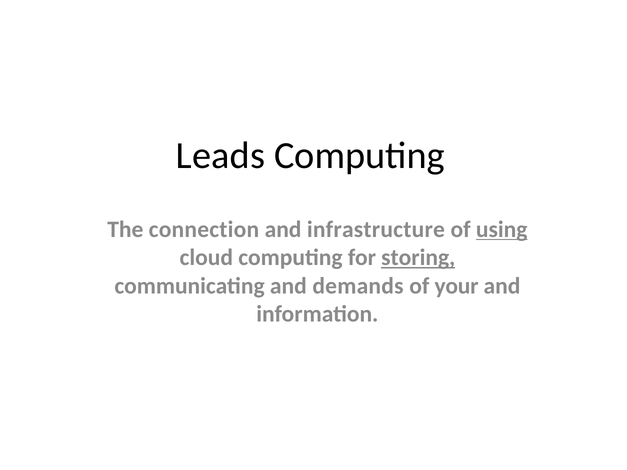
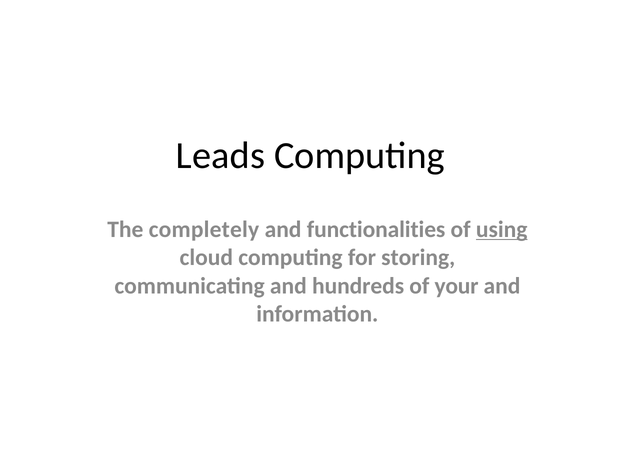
connection: connection -> completely (204, 230)
infrastructure: infrastructure -> functionalities (376, 230)
storing underline: present -> none (418, 258)
demands: demands -> hundreds (358, 286)
